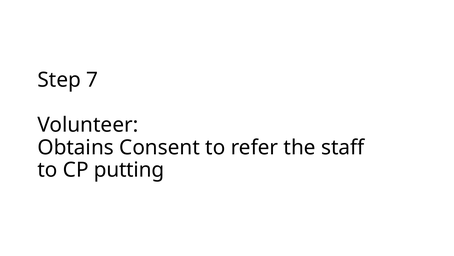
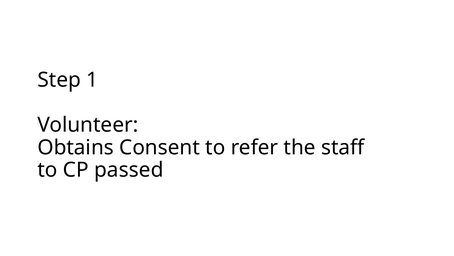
7: 7 -> 1 (92, 80)
putting: putting -> passed (129, 170)
